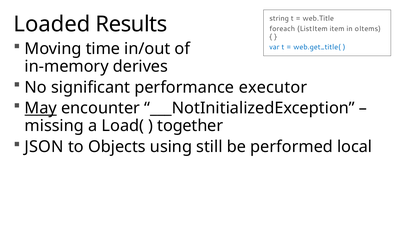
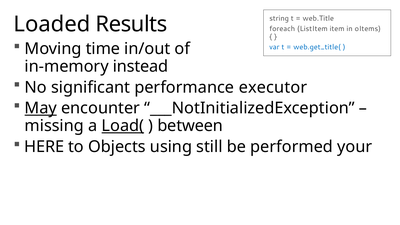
derives: derives -> instead (140, 66)
Load( underline: none -> present (123, 126)
together: together -> between (190, 126)
JSON: JSON -> HERE (44, 147)
local: local -> your (355, 147)
